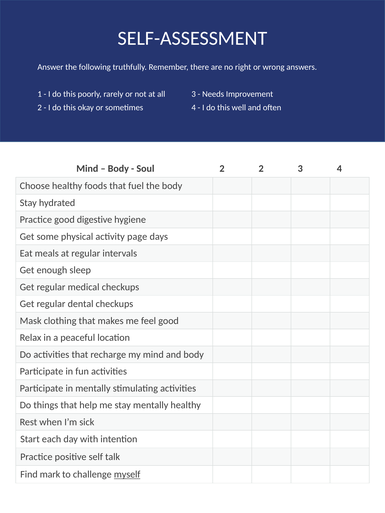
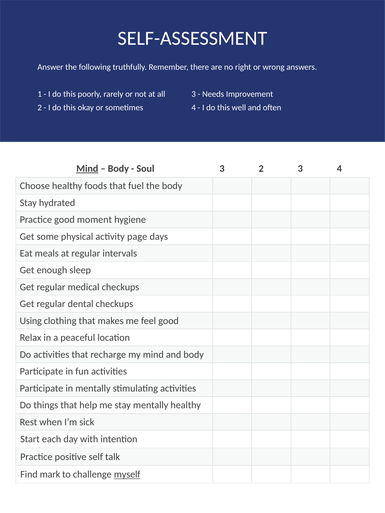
Mind underline: none -> present (87, 169)
Soul 2: 2 -> 3 (222, 169)
digestive: digestive -> moment (94, 220)
Mask: Mask -> Using (31, 321)
